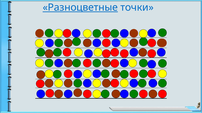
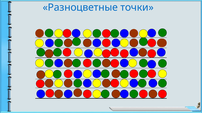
Разноцветные underline: present -> none (80, 8)
